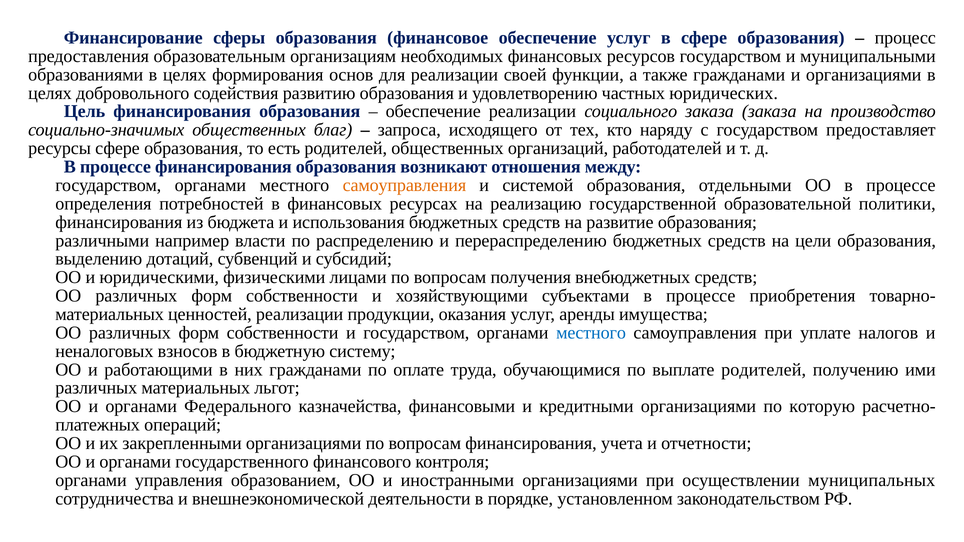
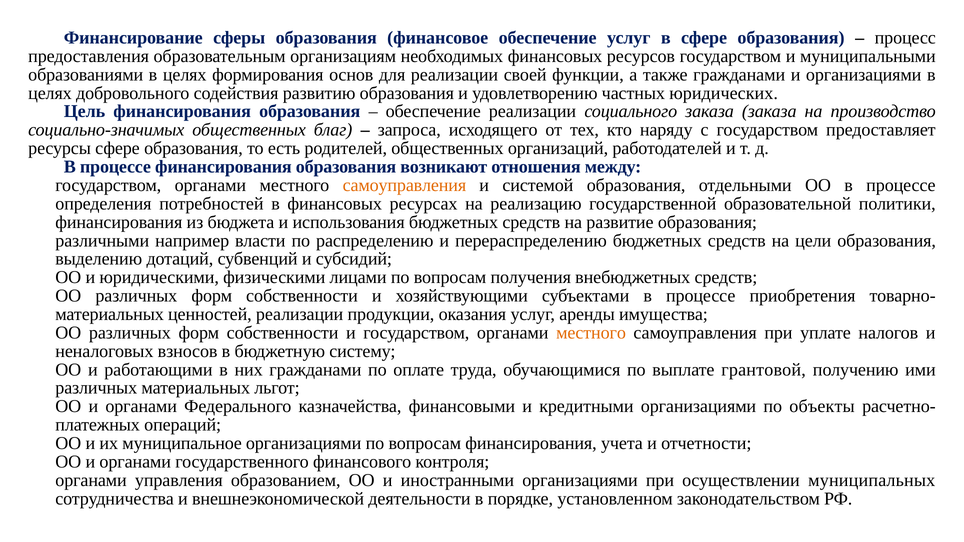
местного colour: blue -> orange (591, 333)
выплате родителей: родителей -> грантовой (764, 370)
которую: которую -> объекты (822, 407)
закрепленными: закрепленными -> муниципальное (182, 444)
